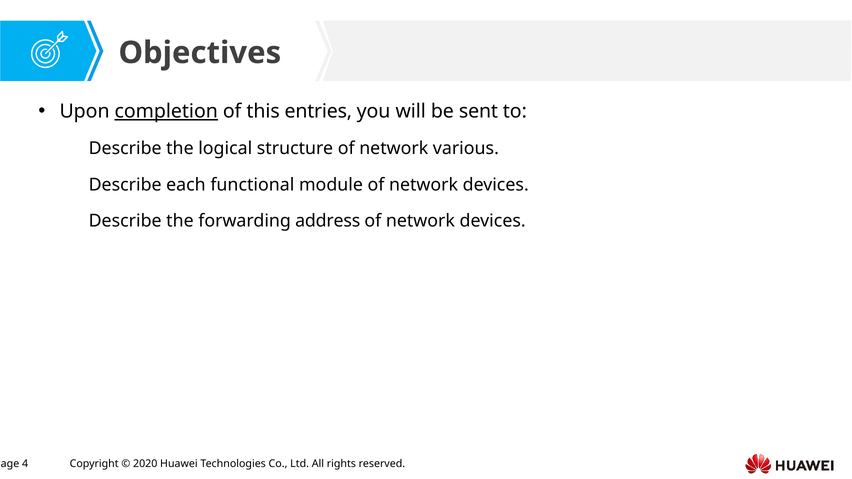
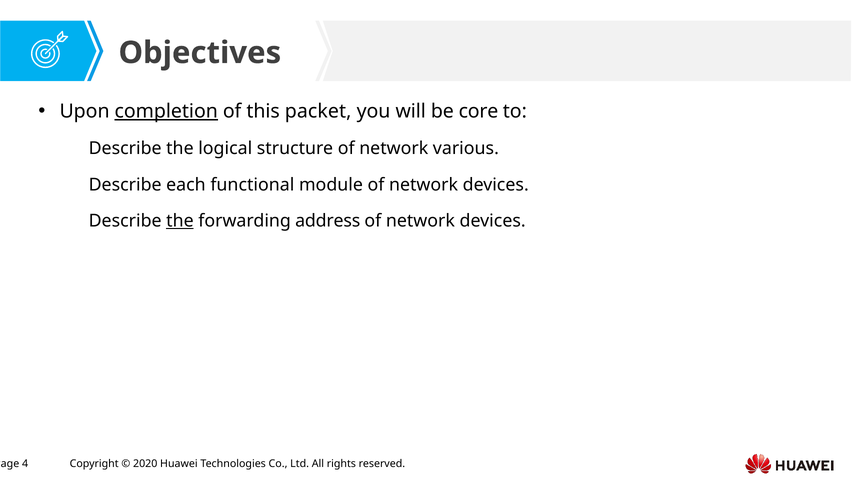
entries: entries -> packet (318, 111)
sent: sent -> core (479, 111)
the underline: none -> present (180, 221)
